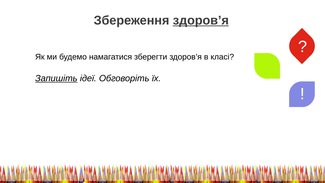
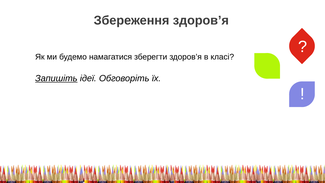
здоров’я underline: present -> none (201, 20)
